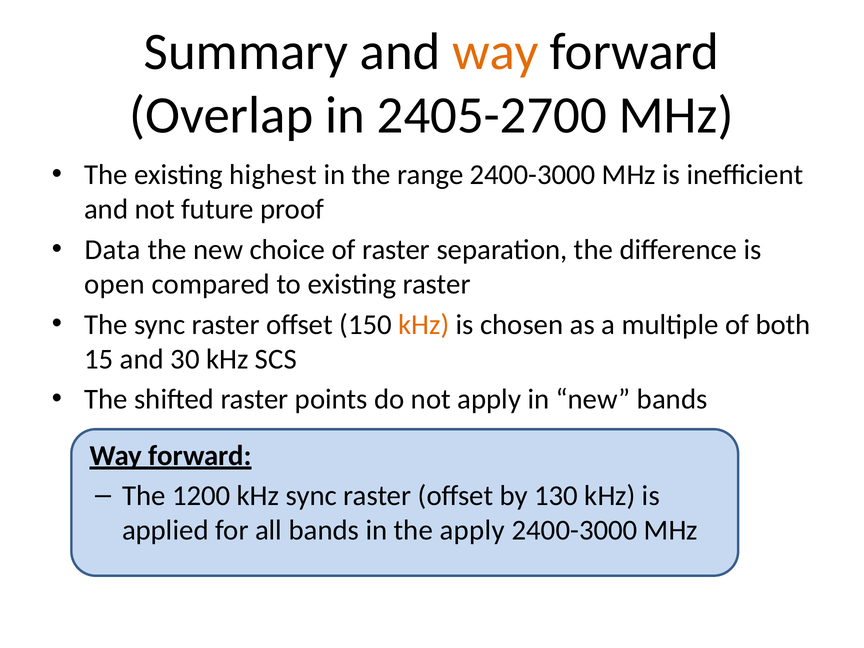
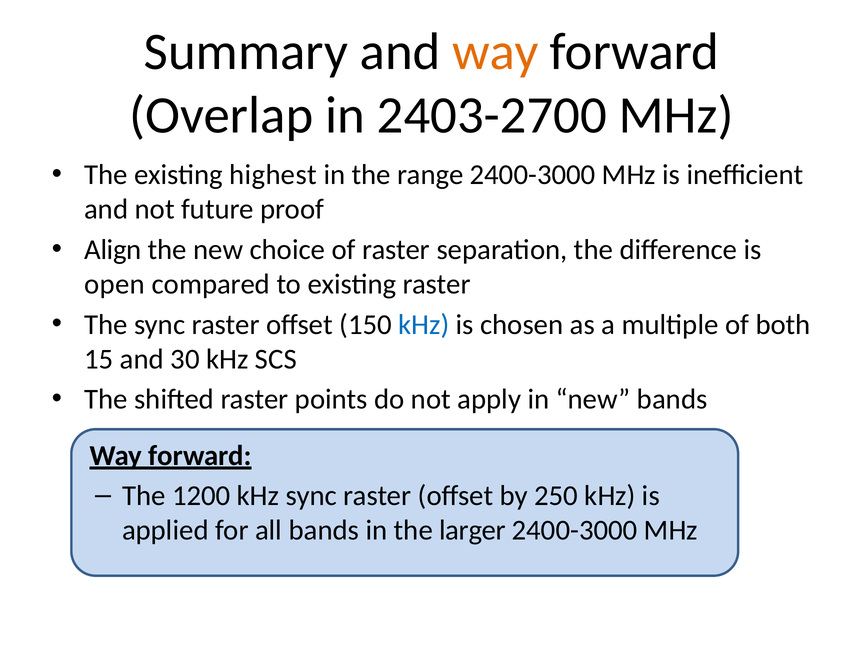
2405-2700: 2405-2700 -> 2403-2700 (492, 115)
Data: Data -> Align (113, 250)
kHz colour: orange -> blue (424, 325)
130: 130 -> 250 (556, 496)
the apply: apply -> larger (473, 530)
